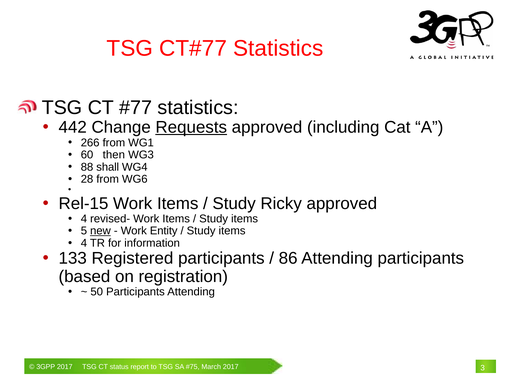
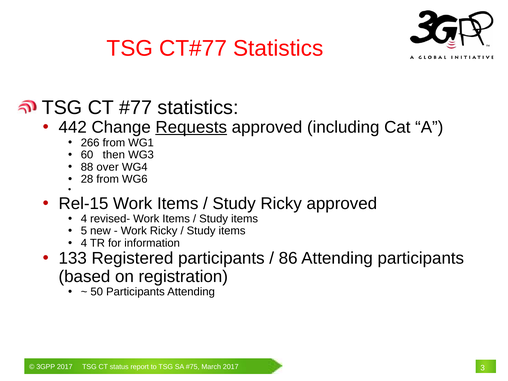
shall: shall -> over (108, 167)
new underline: present -> none (100, 231)
Work Entity: Entity -> Ricky (164, 231)
